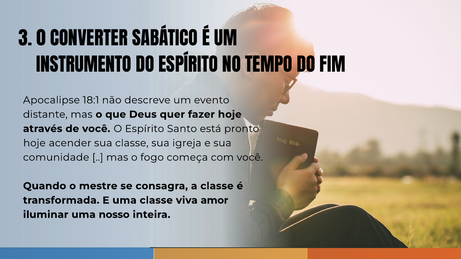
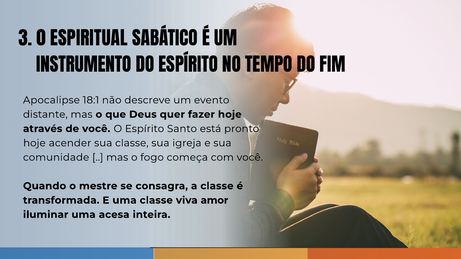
CONVERTER: CONVERTER -> ESPIRITUAL (89, 39)
nosso: nosso -> acesa (114, 215)
